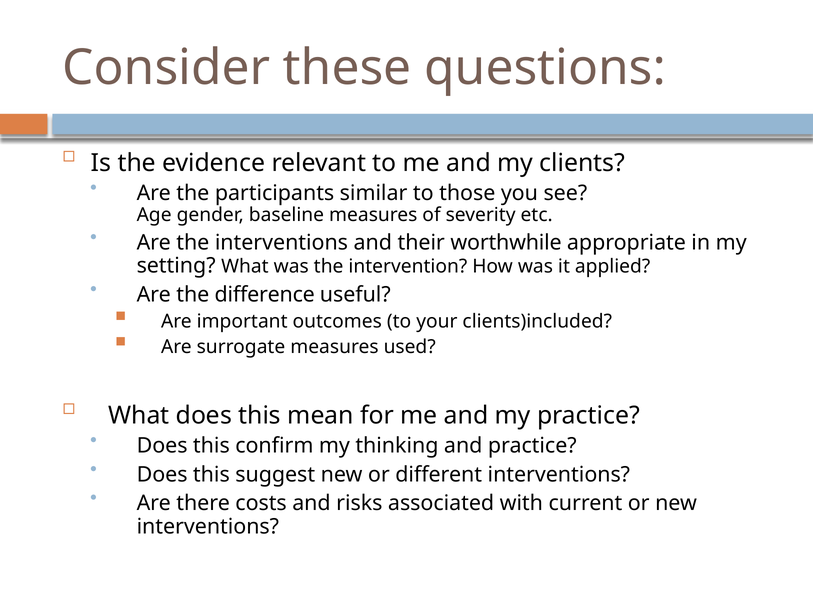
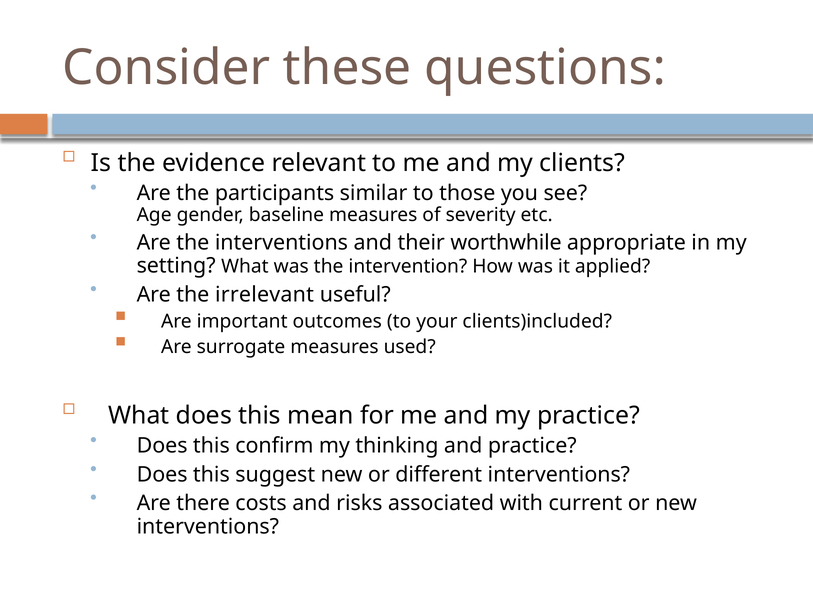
difference: difference -> irrelevant (264, 294)
